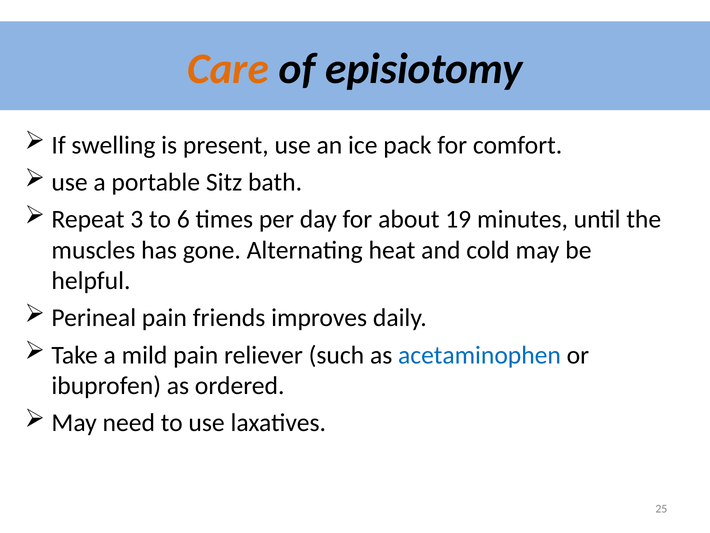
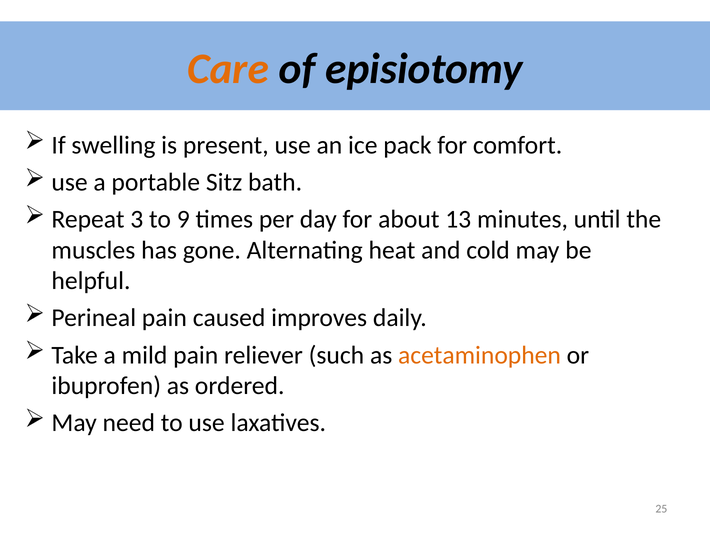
6: 6 -> 9 (183, 219)
19: 19 -> 13 (458, 219)
friends: friends -> caused (229, 318)
acetaminophen colour: blue -> orange (480, 355)
